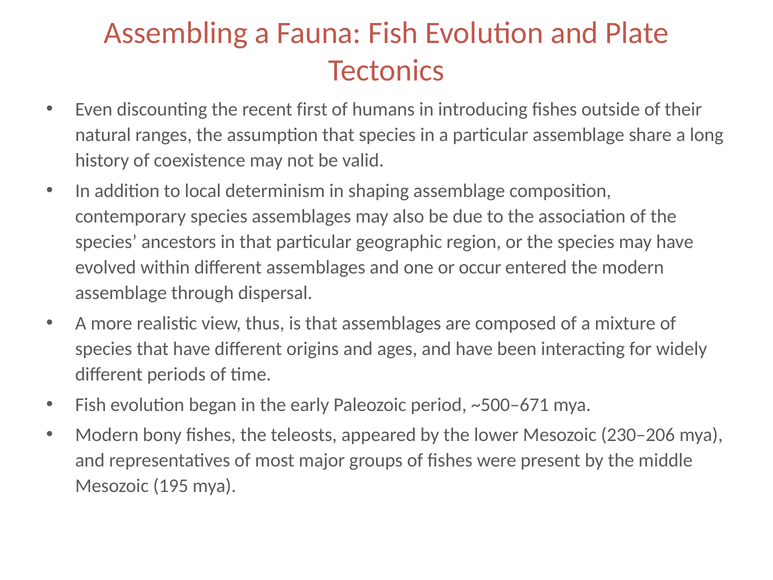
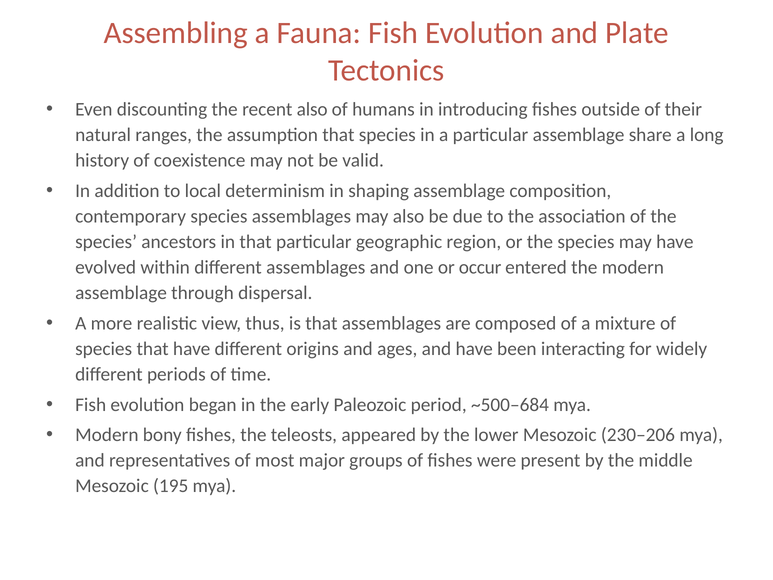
recent first: first -> also (312, 109)
~500–671: ~500–671 -> ~500–684 (510, 405)
